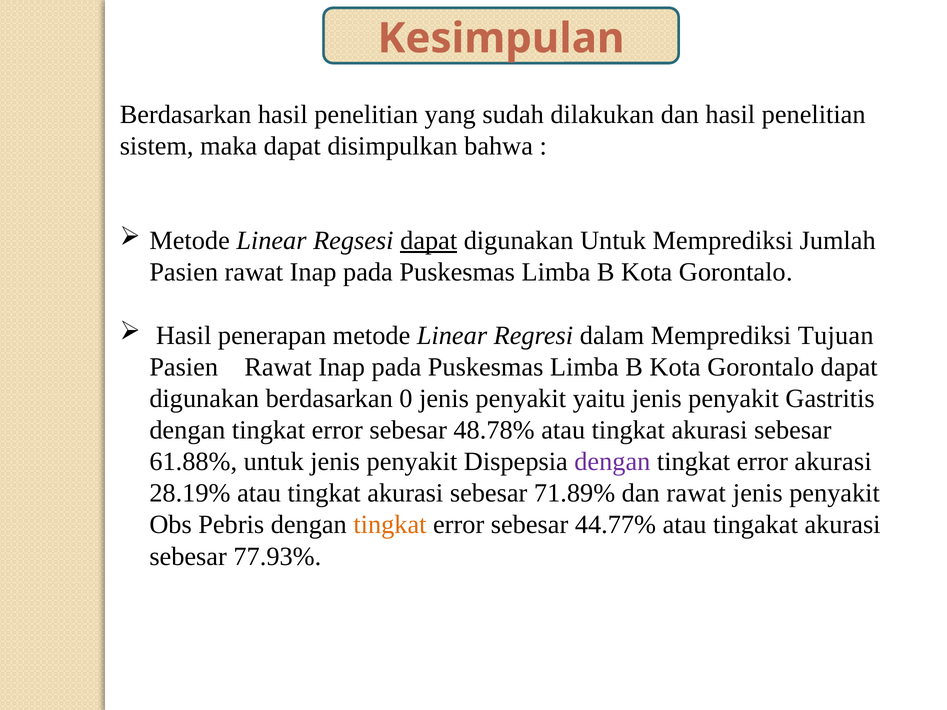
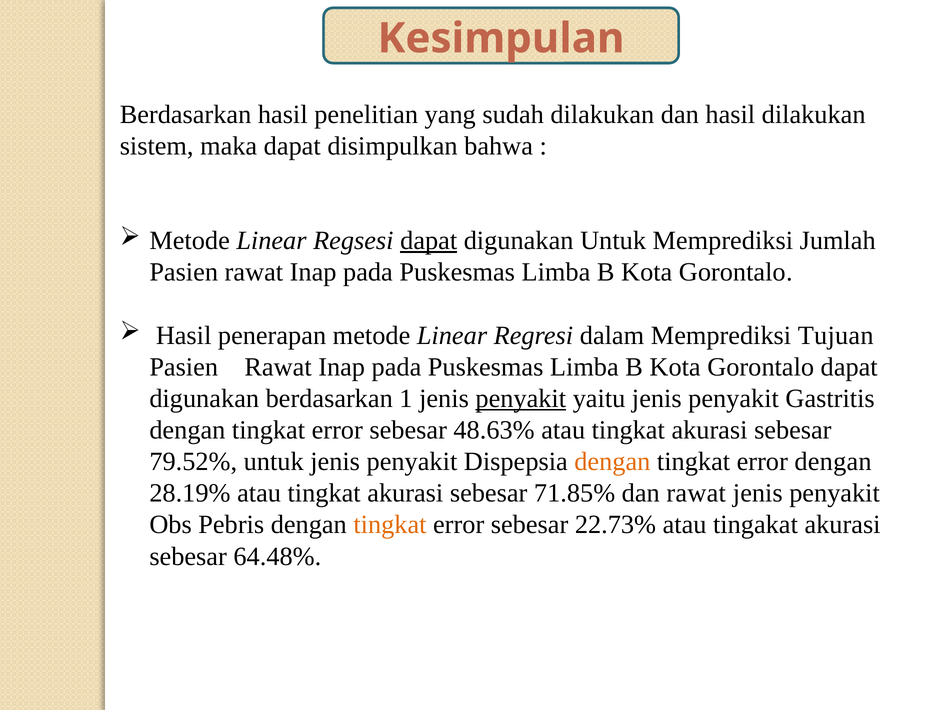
dan hasil penelitian: penelitian -> dilakukan (814, 114)
0: 0 -> 1 (406, 399)
penyakit underline: none -> present (521, 399)
48.78%: 48.78% -> 48.63% (494, 430)
61.88%: 61.88% -> 79.52% (193, 462)
dengan colour: purple -> orange (612, 462)
error akurasi: akurasi -> dengan (833, 462)
71.89%: 71.89% -> 71.85% (575, 493)
44.77%: 44.77% -> 22.73% (615, 525)
77.93%: 77.93% -> 64.48% (277, 557)
